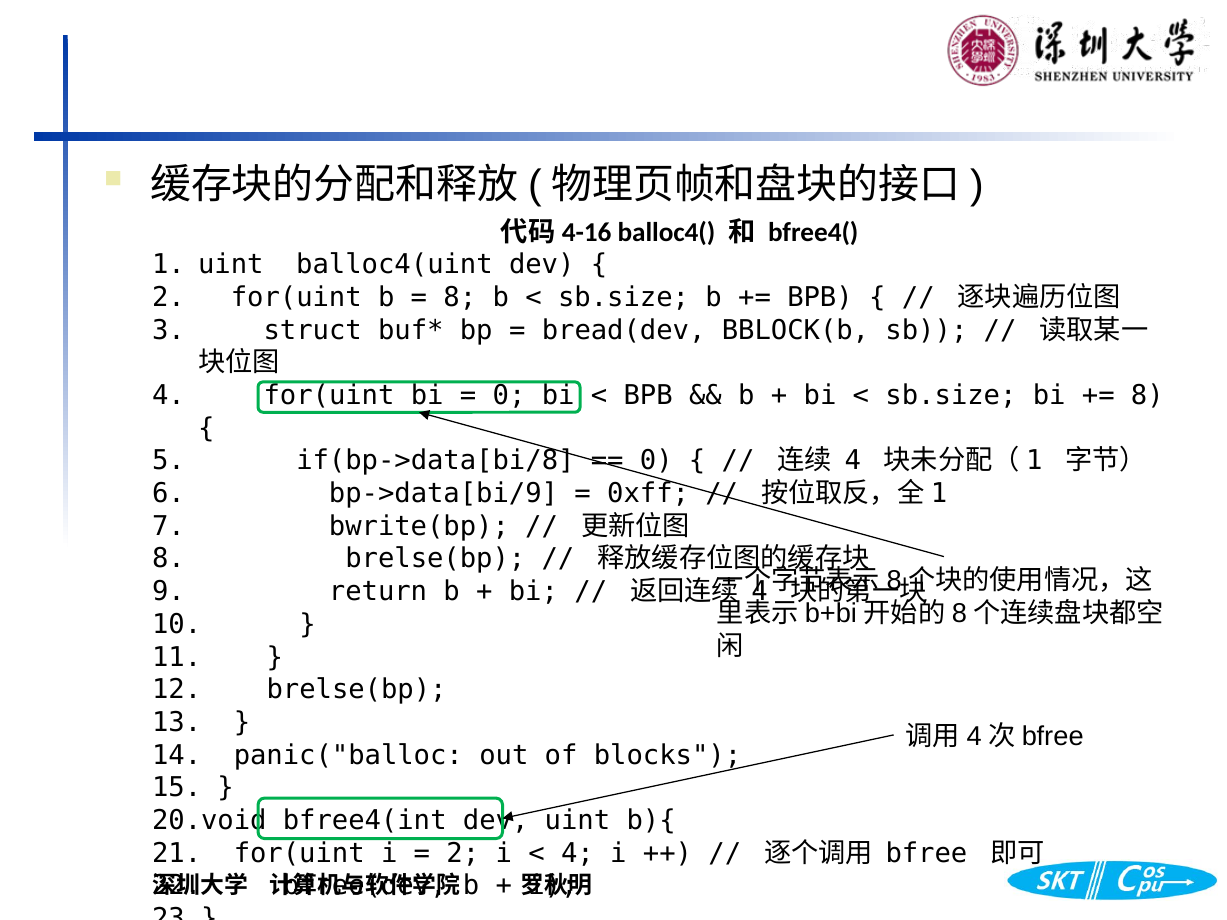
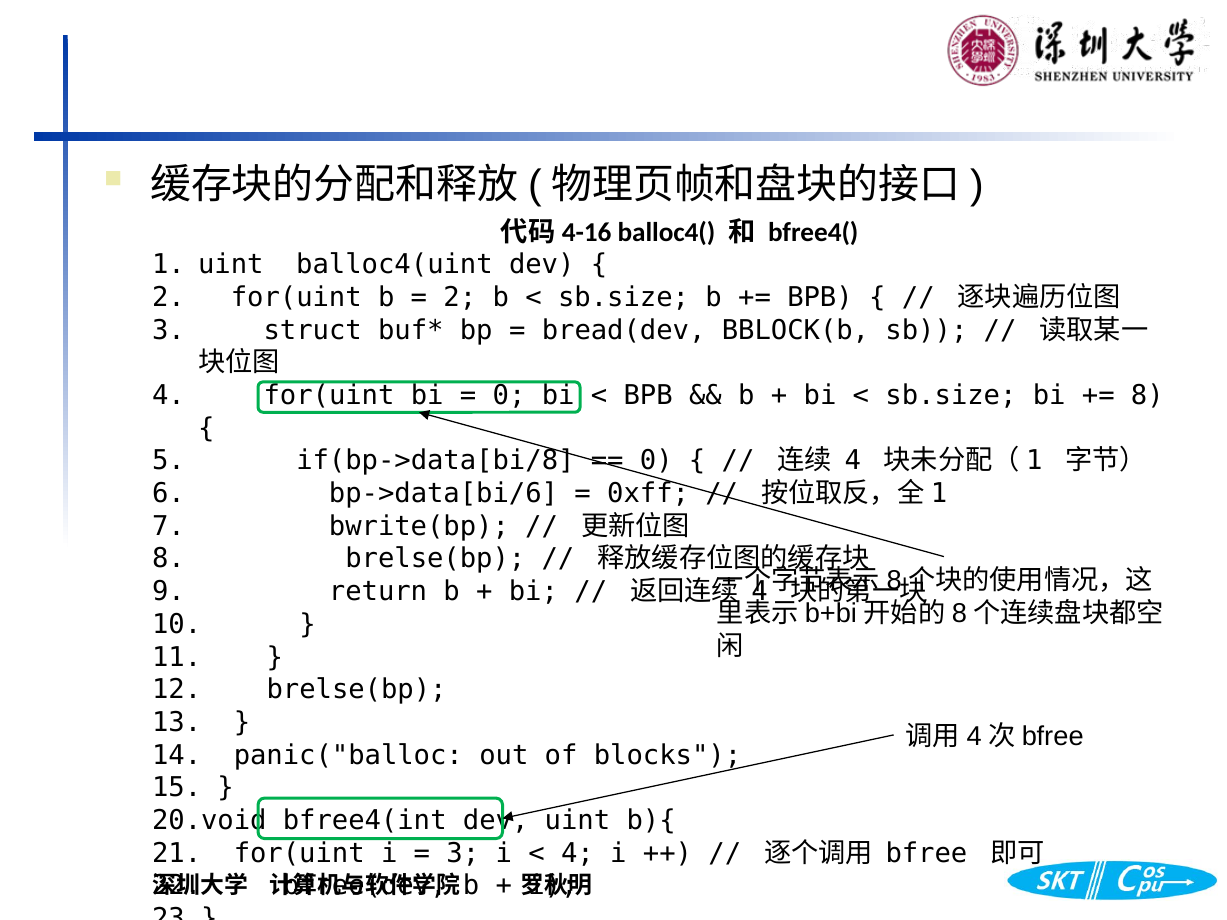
8: 8 -> 2 (460, 298)
bp->data[bi/9: bp->data[bi/9 -> bp->data[bi/6 (444, 494)
2: 2 -> 3 (463, 853)
